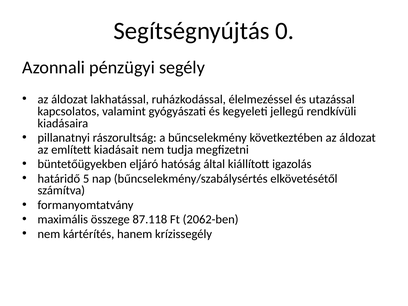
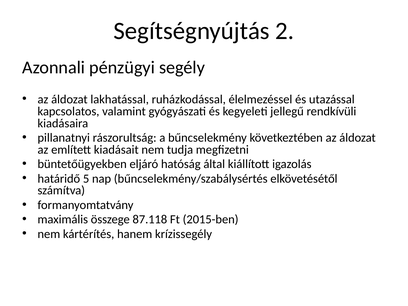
0: 0 -> 2 (285, 31)
2062-ben: 2062-ben -> 2015-ben (211, 219)
